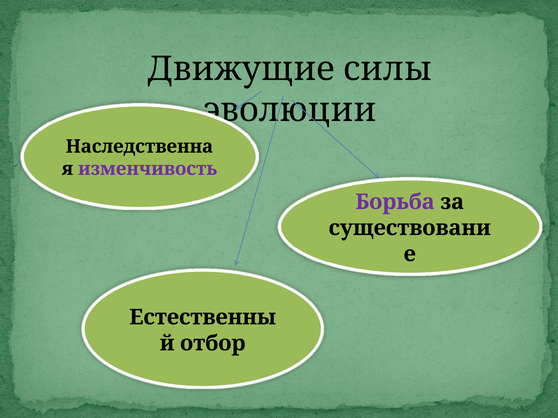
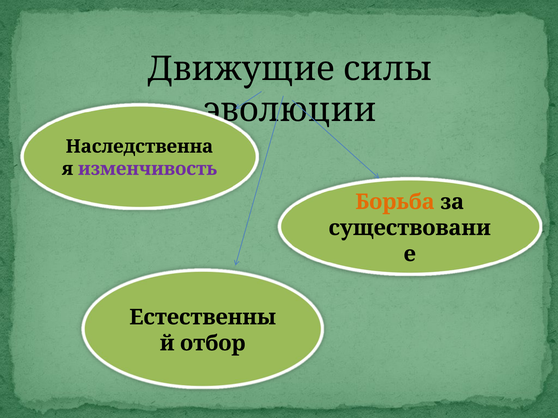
Борьба colour: purple -> orange (395, 202)
